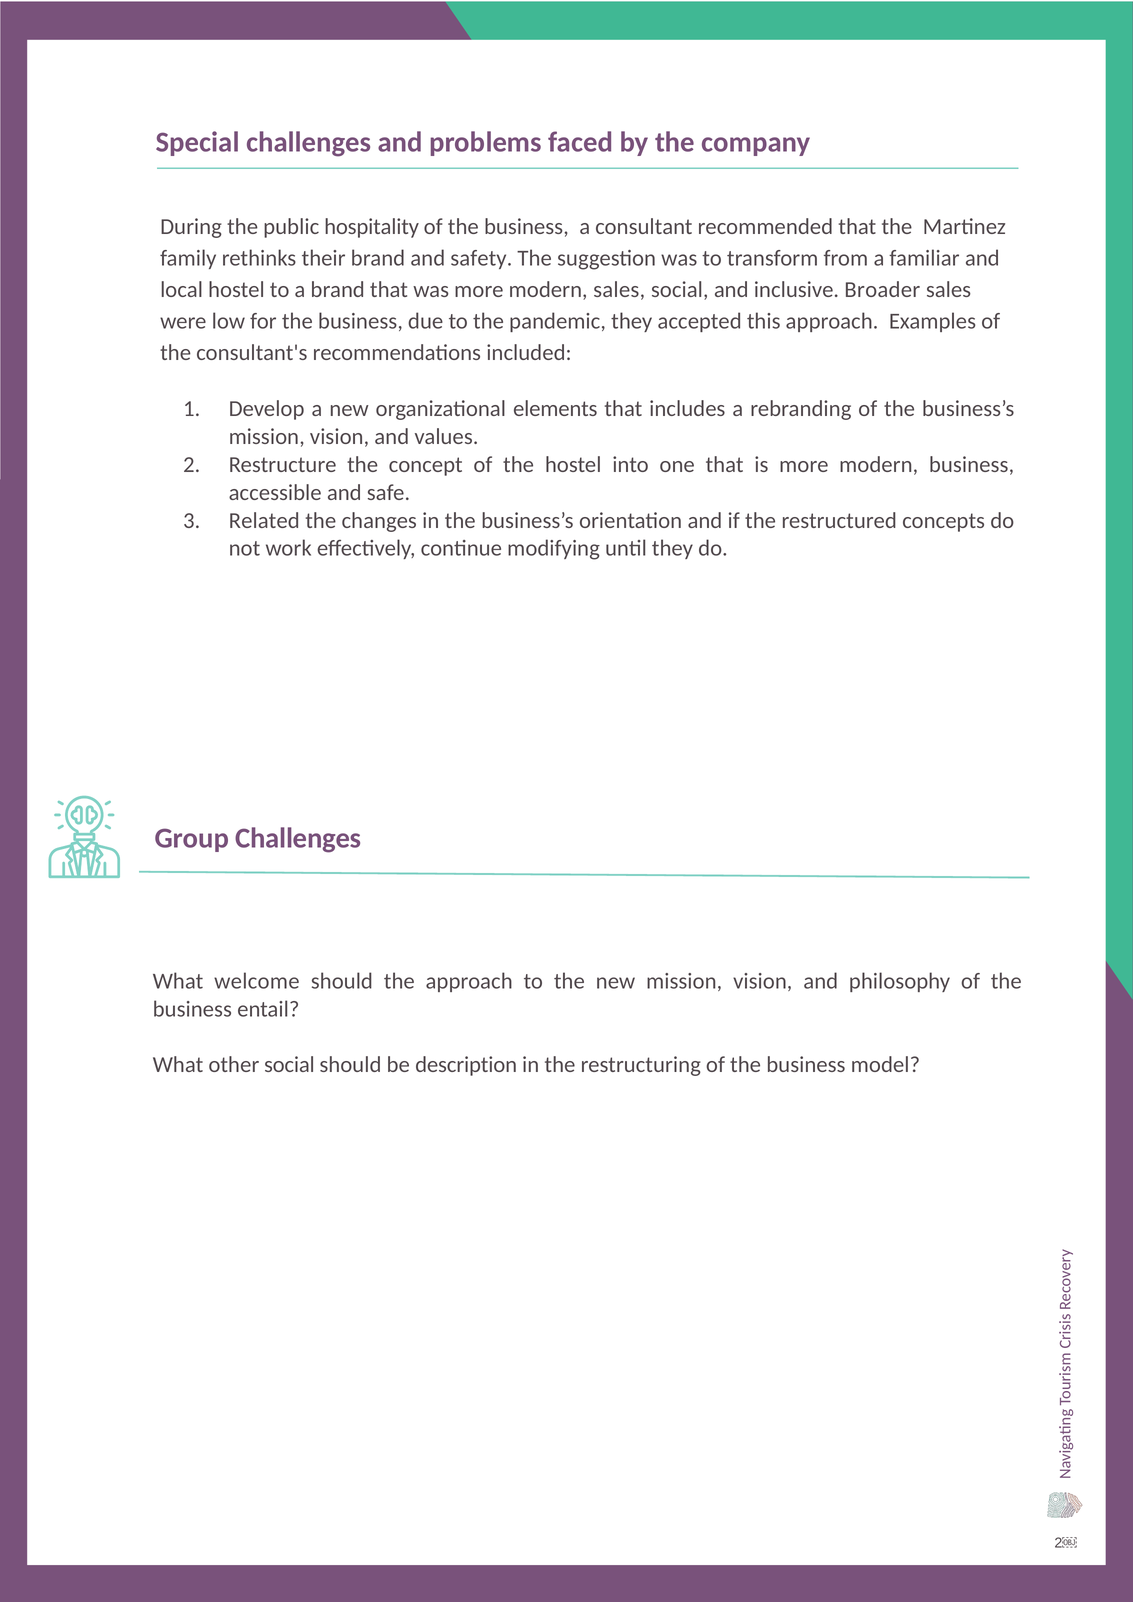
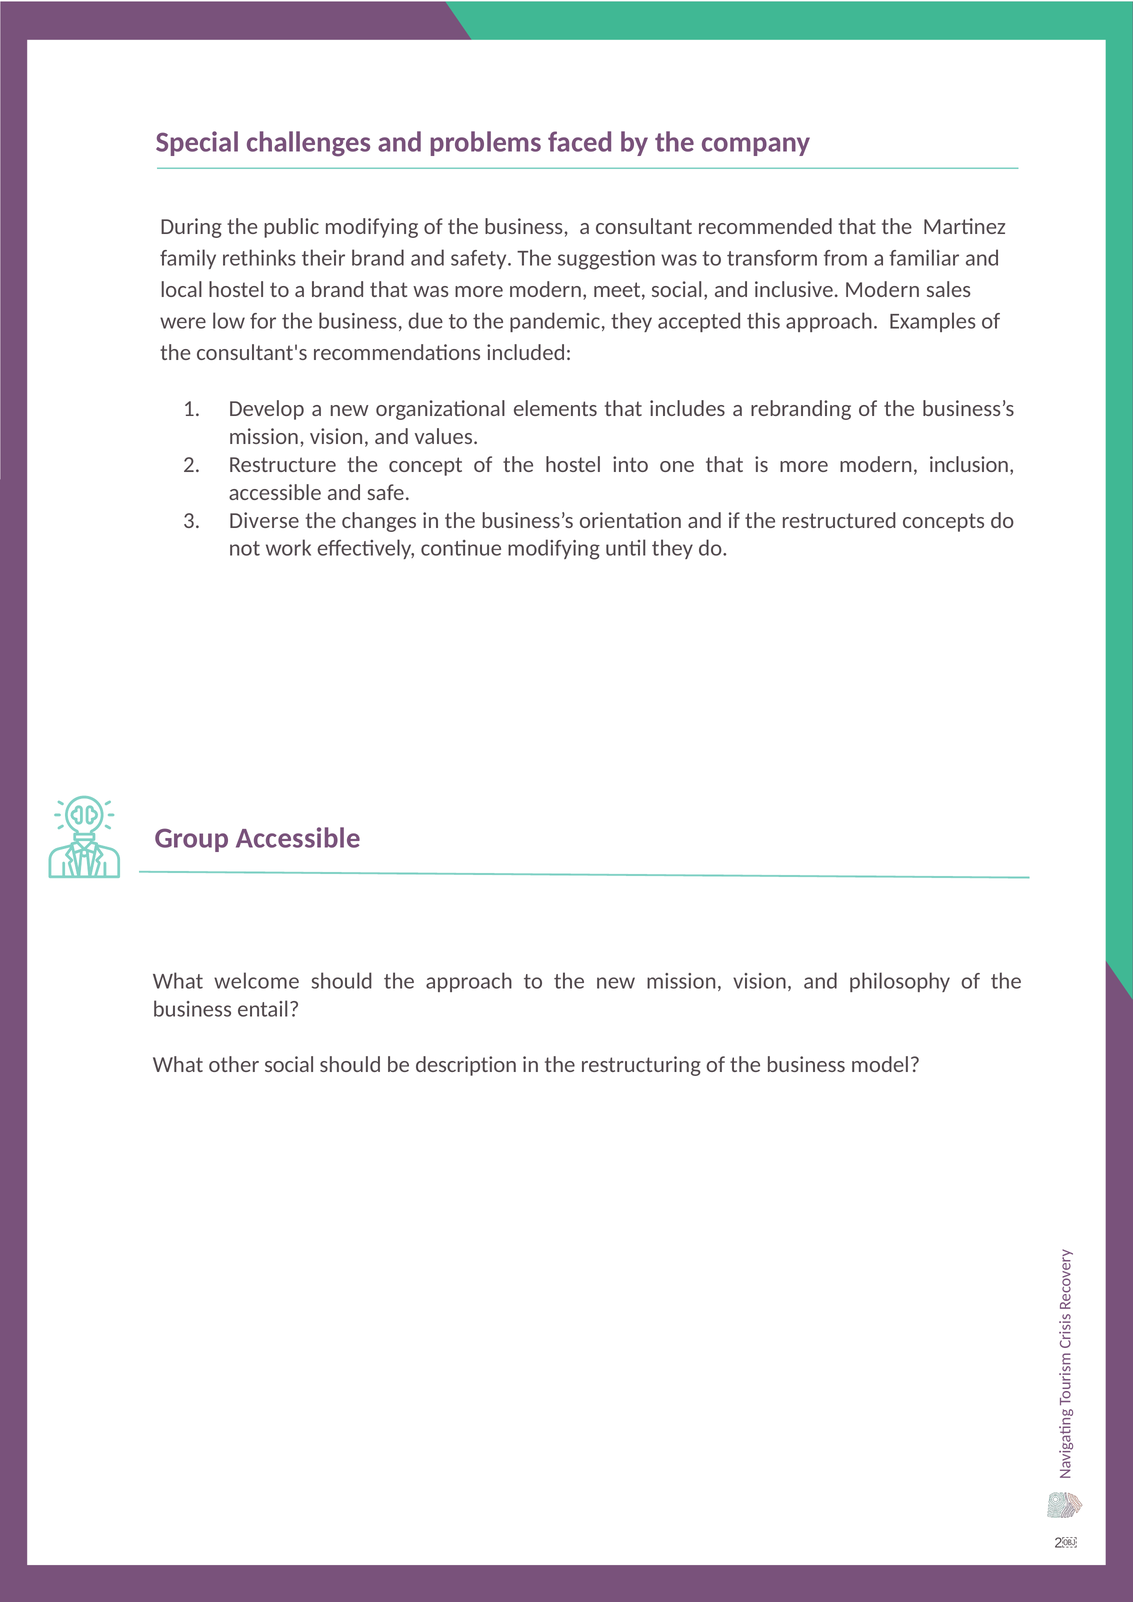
public hospitality: hospitality -> modifying (371, 227)
modern sales: sales -> meet (619, 290)
inclusive Broader: Broader -> Modern (882, 290)
modern business: business -> inclusion (972, 465)
Related: Related -> Diverse (264, 521)
Group Challenges: Challenges -> Accessible (298, 838)
